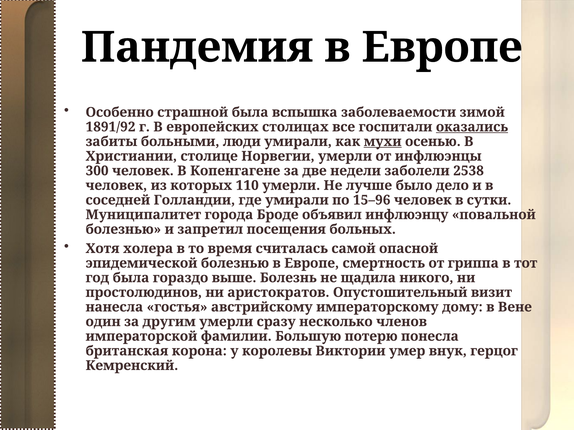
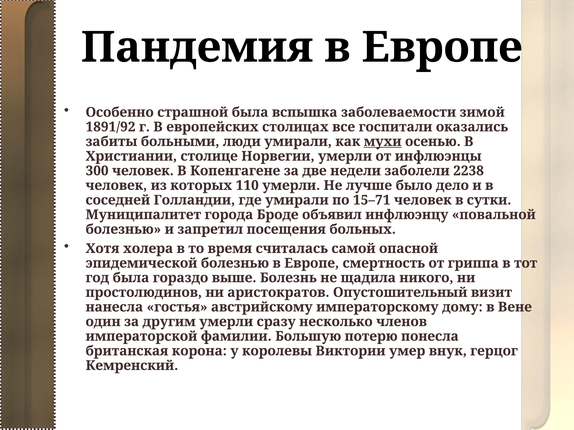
оказались underline: present -> none (472, 127)
2538: 2538 -> 2238 (469, 171)
15–96: 15–96 -> 15–71 (372, 200)
